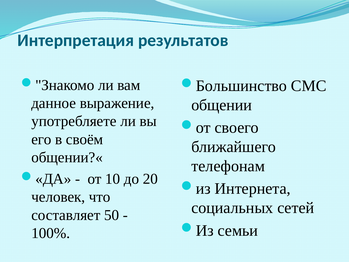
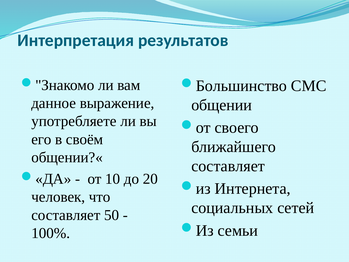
телефонам: телефонам -> составляет (228, 166)
